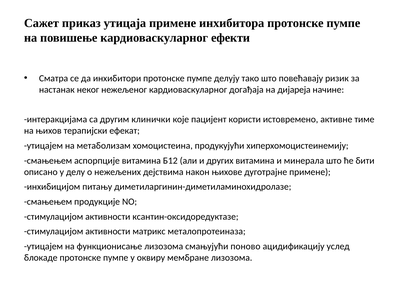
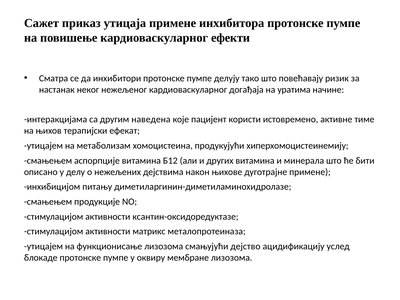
дијареја: дијареја -> уратима (294, 90)
клинички: клинички -> наведена (151, 119)
поново: поново -> дејство (245, 246)
